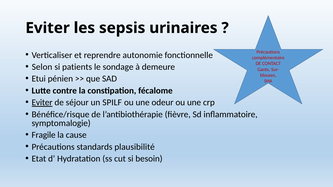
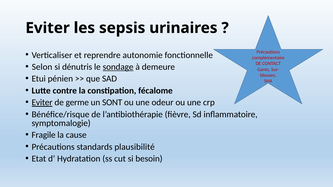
patients: patients -> dénutris (77, 67)
sondage underline: none -> present (118, 67)
séjour: séjour -> germe (77, 103)
SPILF: SPILF -> SONT (112, 103)
